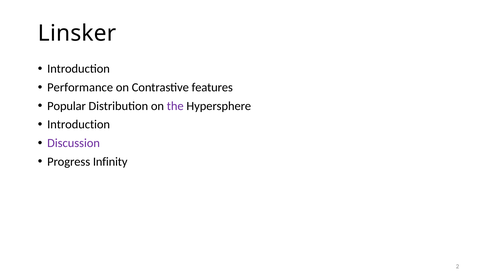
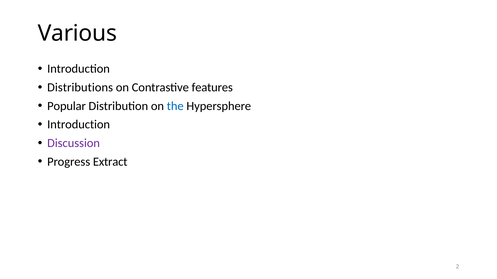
Linsker: Linsker -> Various (77, 33)
Performance: Performance -> Distributions (80, 88)
the colour: purple -> blue (175, 106)
Infinity: Infinity -> Extract (110, 162)
